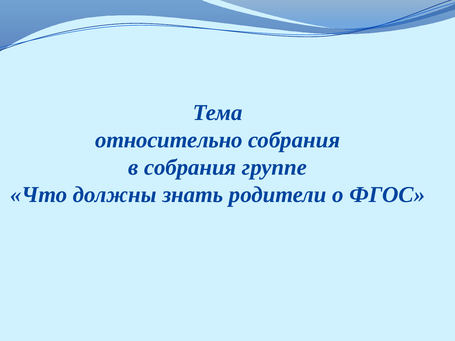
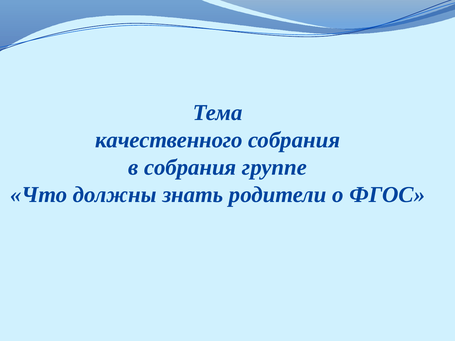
относительно: относительно -> качественного (169, 140)
